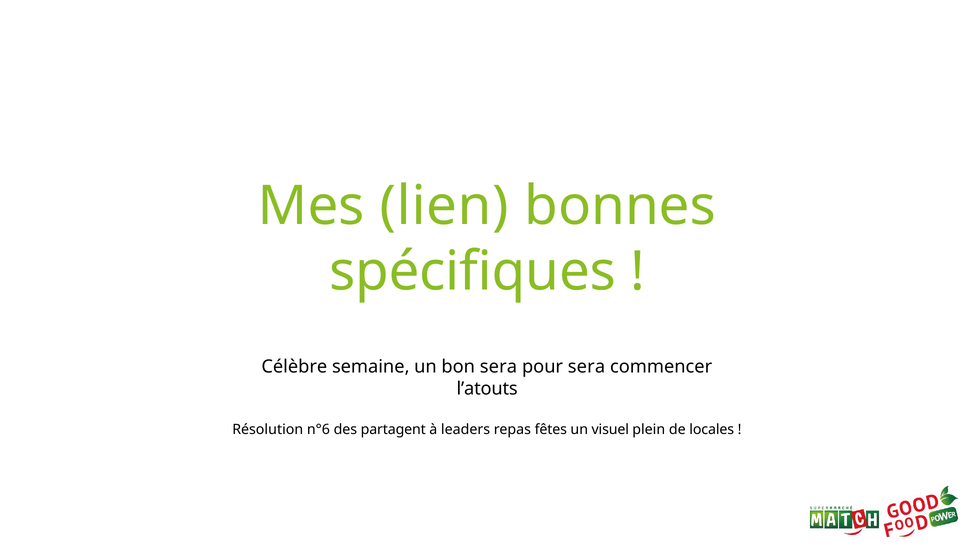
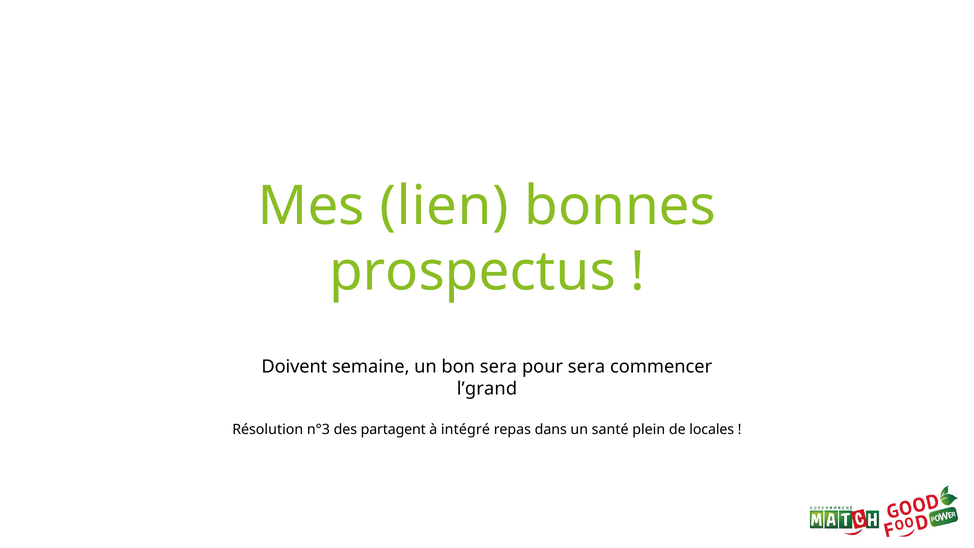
spécifiques: spécifiques -> prospectus (472, 272)
Célèbre: Célèbre -> Doivent (294, 367)
l’atouts: l’atouts -> l’grand (487, 389)
n°6: n°6 -> n°3 (318, 430)
leaders: leaders -> intégré (465, 430)
fêtes: fêtes -> dans (551, 430)
visuel: visuel -> santé (610, 430)
